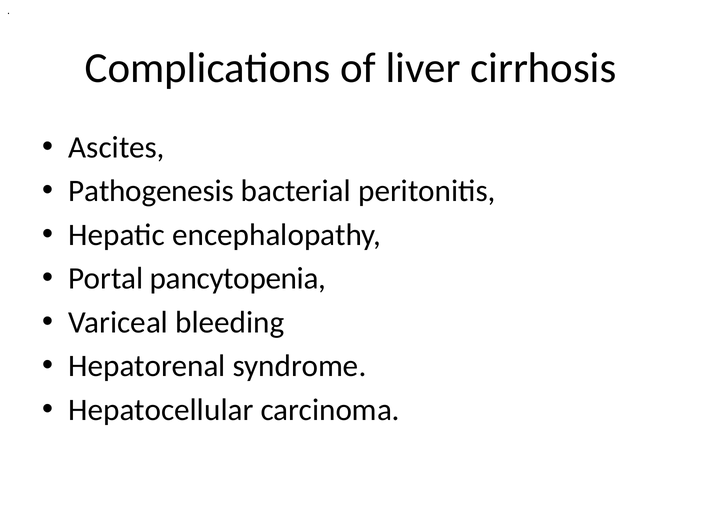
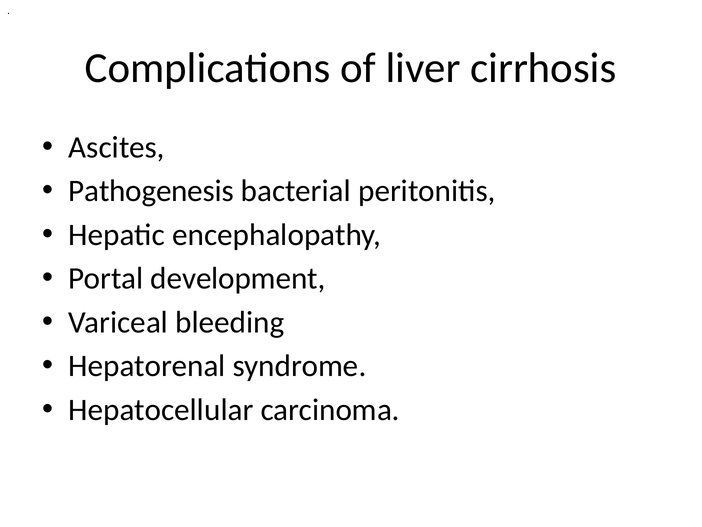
pancytopenia: pancytopenia -> development (238, 278)
